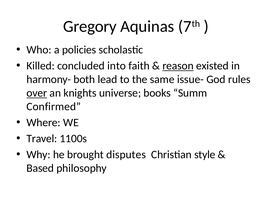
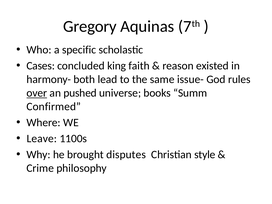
policies: policies -> specific (79, 50)
Killed: Killed -> Cases (41, 66)
into: into -> king (117, 66)
reason underline: present -> none (178, 66)
knights: knights -> pushed (80, 93)
Travel: Travel -> Leave (42, 139)
Based: Based -> Crime (40, 168)
